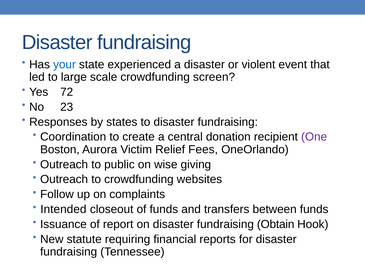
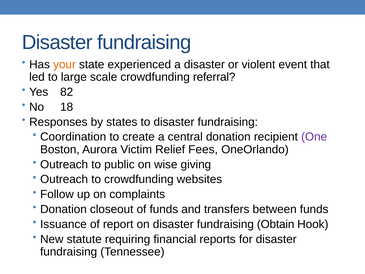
your colour: blue -> orange (64, 64)
screen: screen -> referral (214, 77)
72: 72 -> 82 (67, 92)
23: 23 -> 18 (67, 107)
Intended: Intended -> Donation (63, 209)
